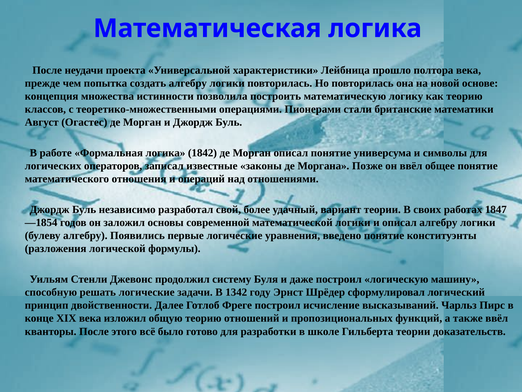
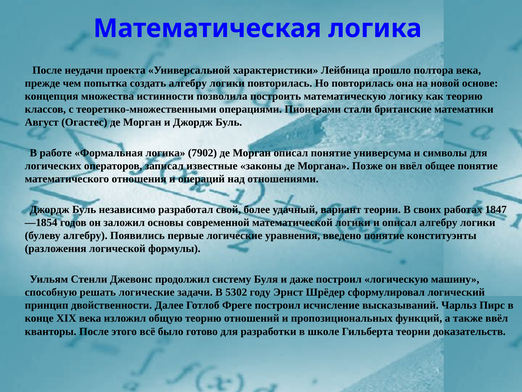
1842: 1842 -> 7902 (202, 153)
1342: 1342 -> 5302 (236, 292)
